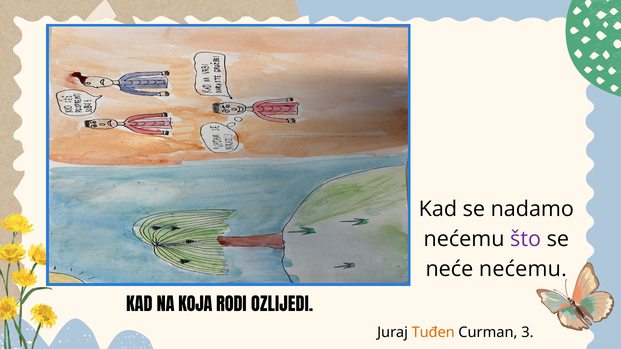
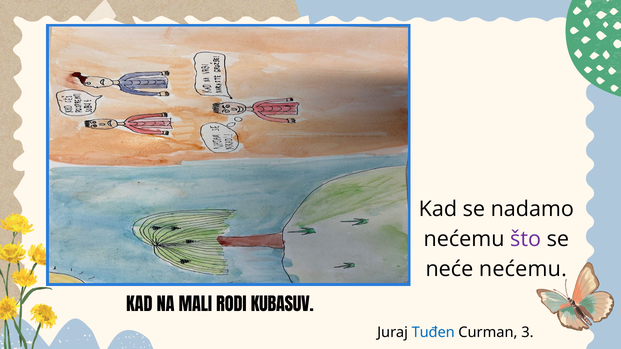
KOJA: KOJA -> MALI (195, 306)
OZLIJEDI: OZLIJEDI -> KUBASUV (282, 306)
Tuđen colour: orange -> blue (433, 333)
